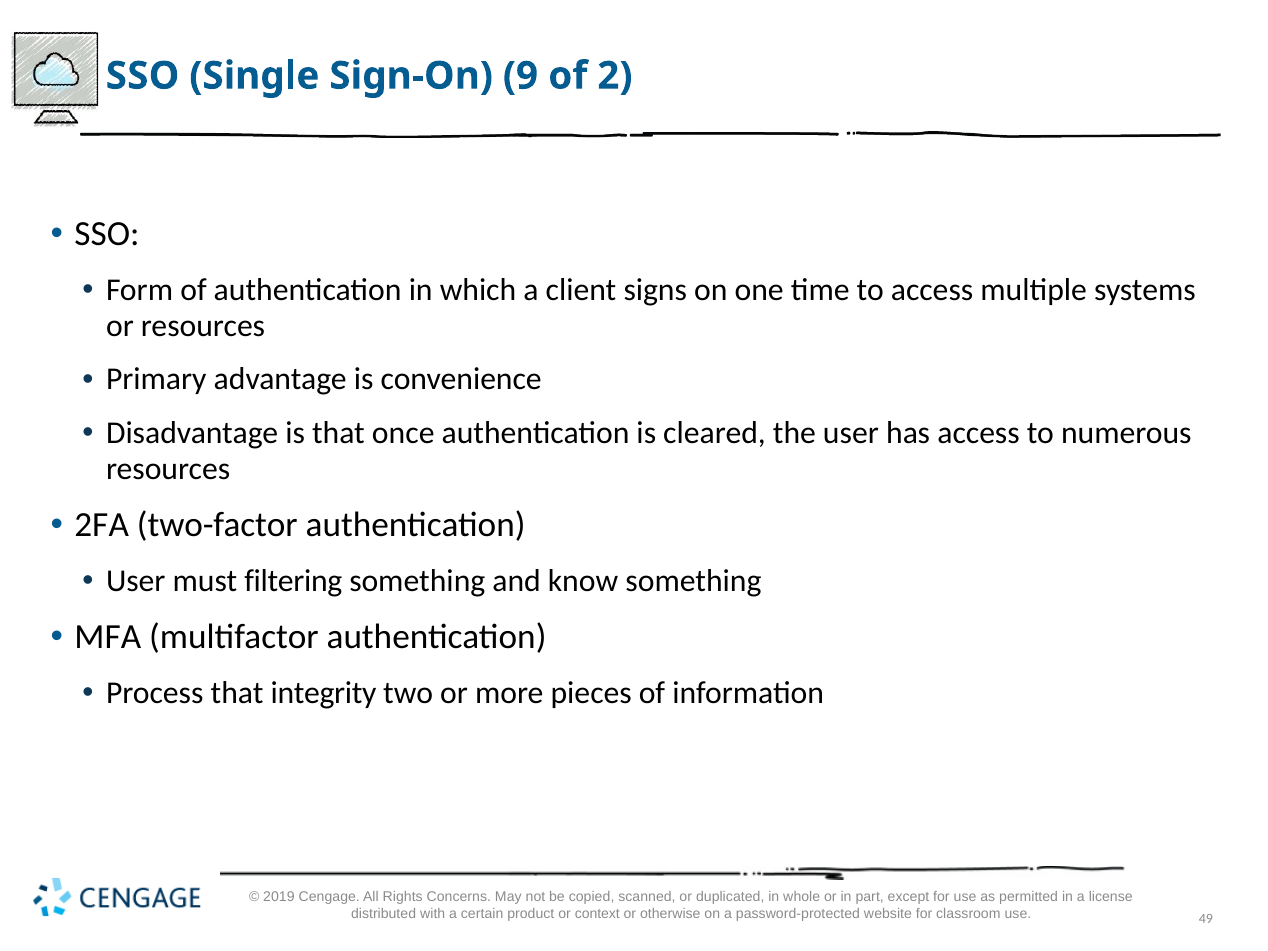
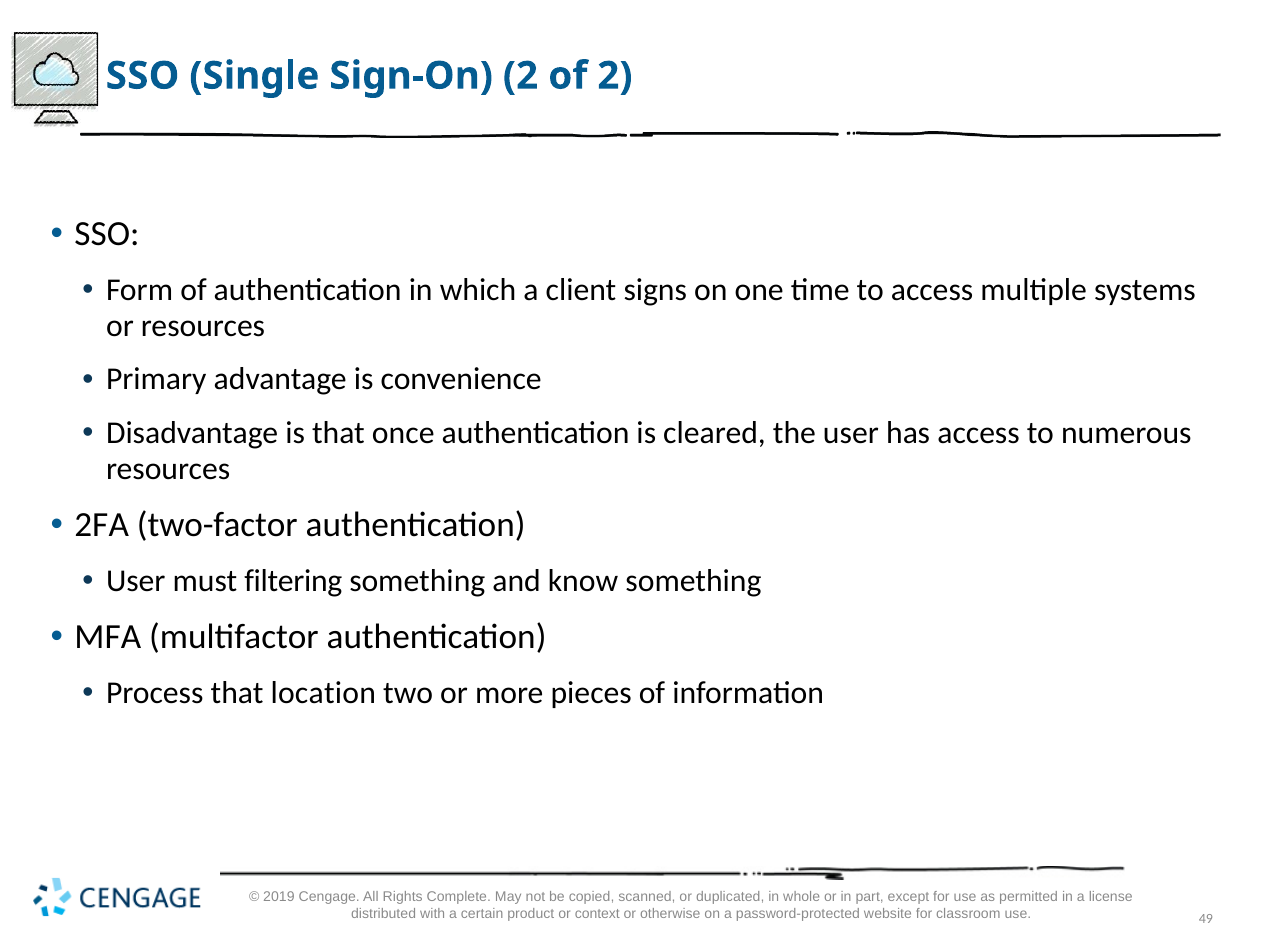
Sign-On 9: 9 -> 2 (520, 76)
integrity: integrity -> location (323, 693)
Concerns: Concerns -> Complete (459, 897)
